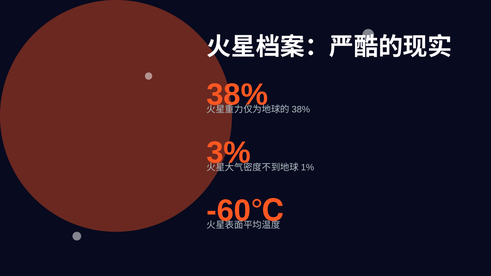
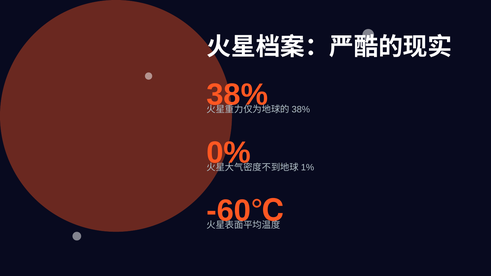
3%: 3% -> 0% (229, 153)
